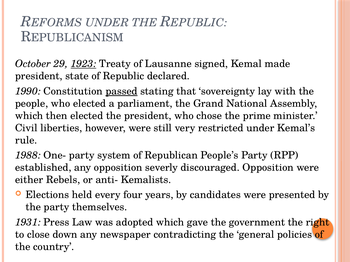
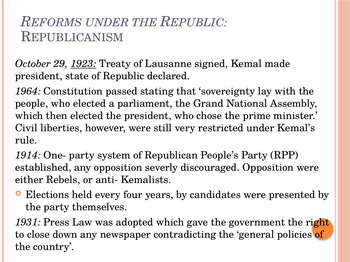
1990: 1990 -> 1964 (28, 91)
passed underline: present -> none (121, 91)
1988: 1988 -> 1914 (28, 156)
